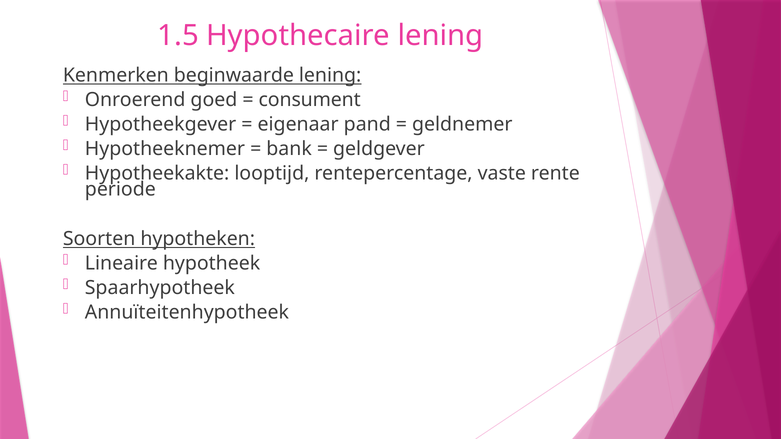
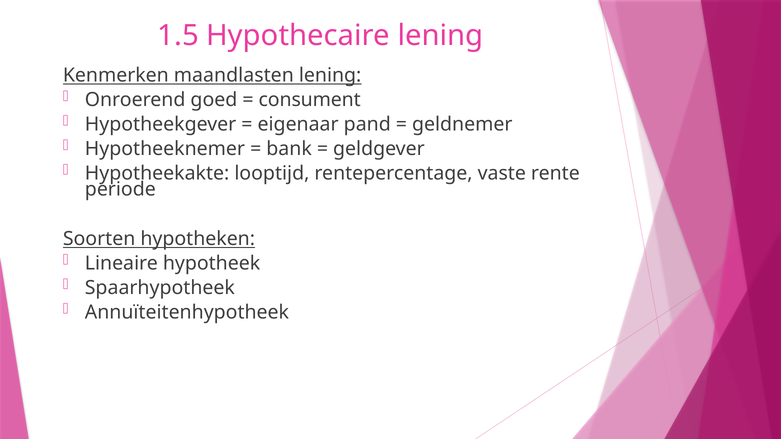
beginwaarde: beginwaarde -> maandlasten (234, 75)
